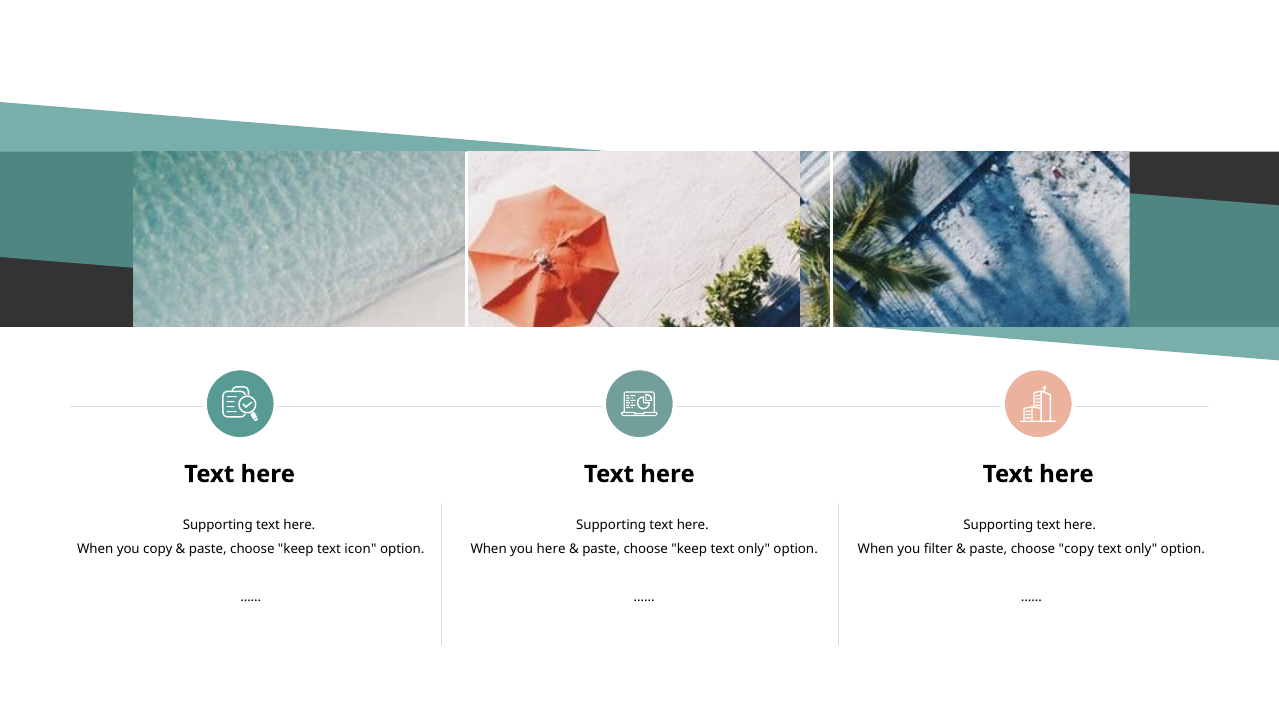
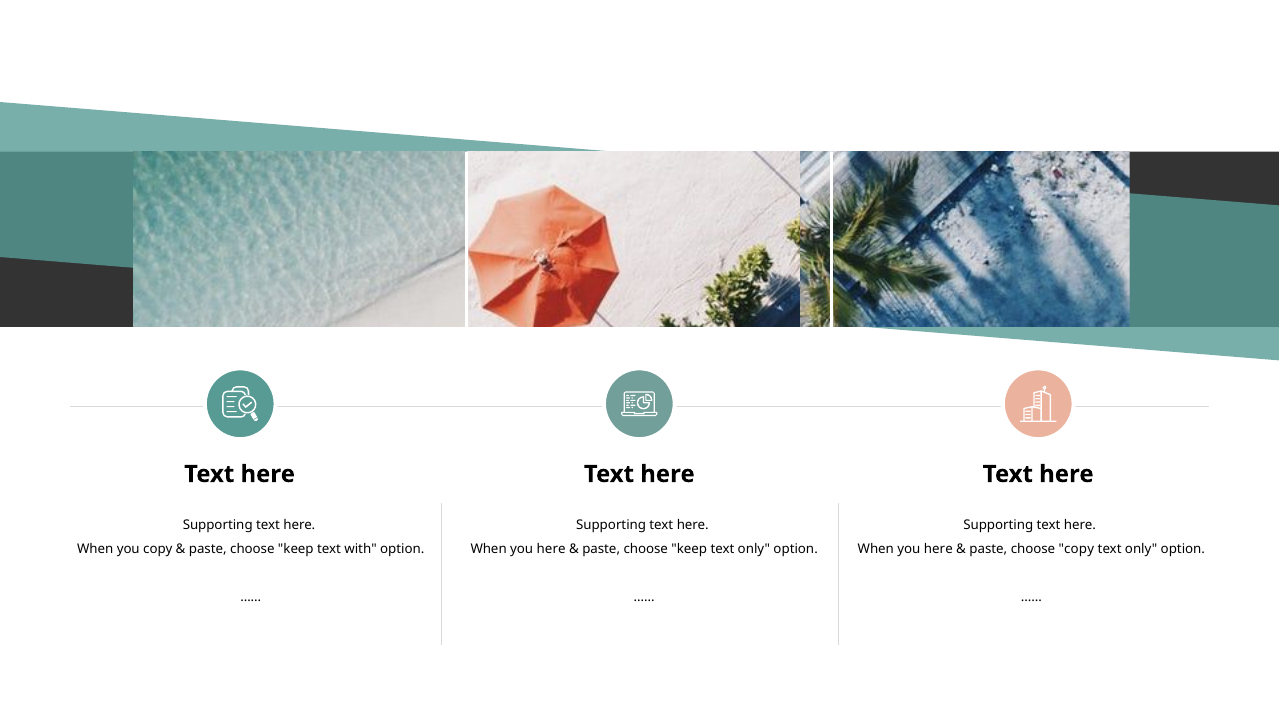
icon: icon -> with (361, 549)
filter: filter -> here (938, 549)
